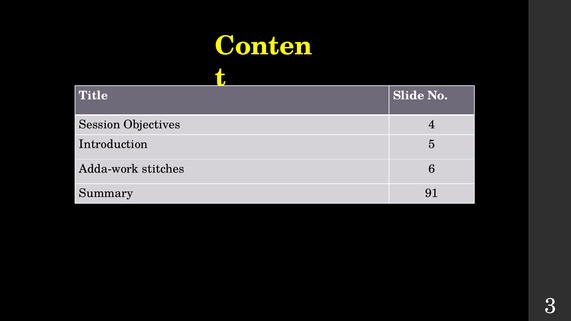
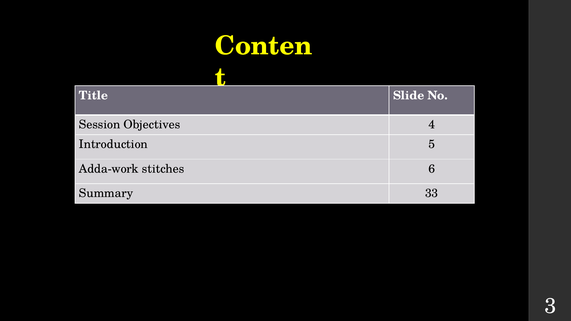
91: 91 -> 33 (432, 193)
